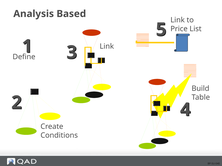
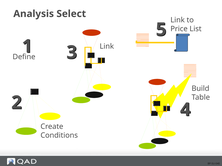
Based: Based -> Select (71, 14)
